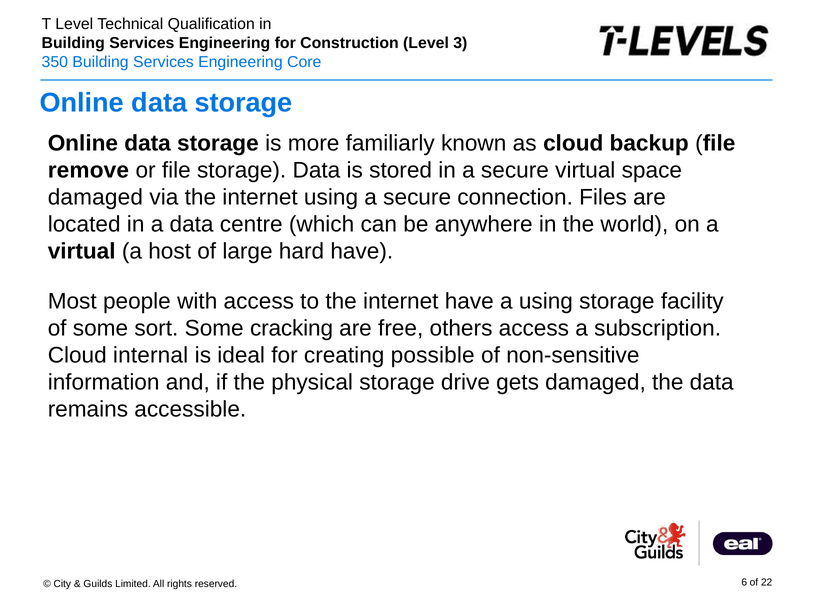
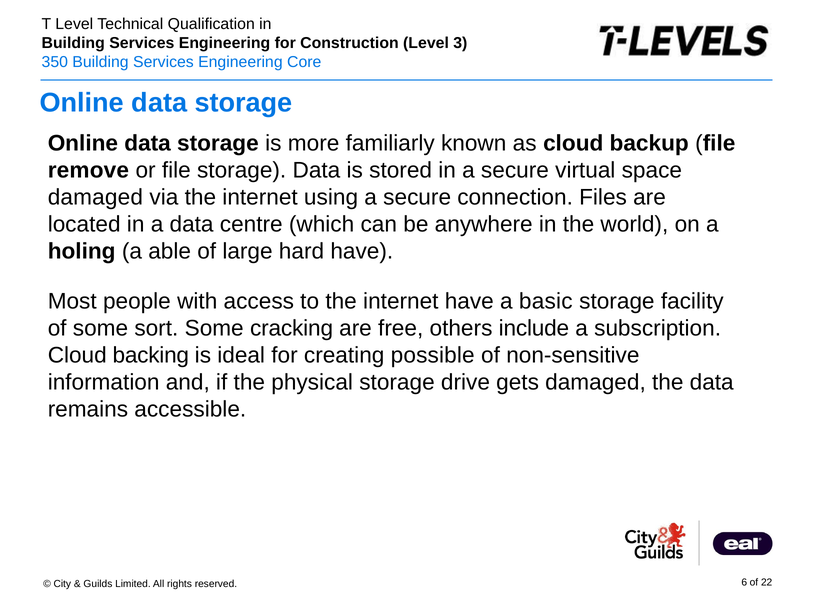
virtual: virtual -> holing (82, 252)
host: host -> able (170, 252)
a using: using -> basic (546, 302)
others access: access -> include (534, 329)
internal: internal -> backing (151, 356)
